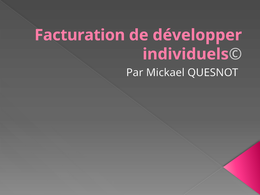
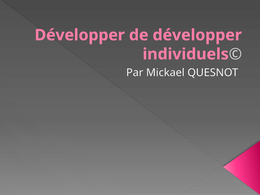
Facturation: Facturation -> Développer (80, 35)
